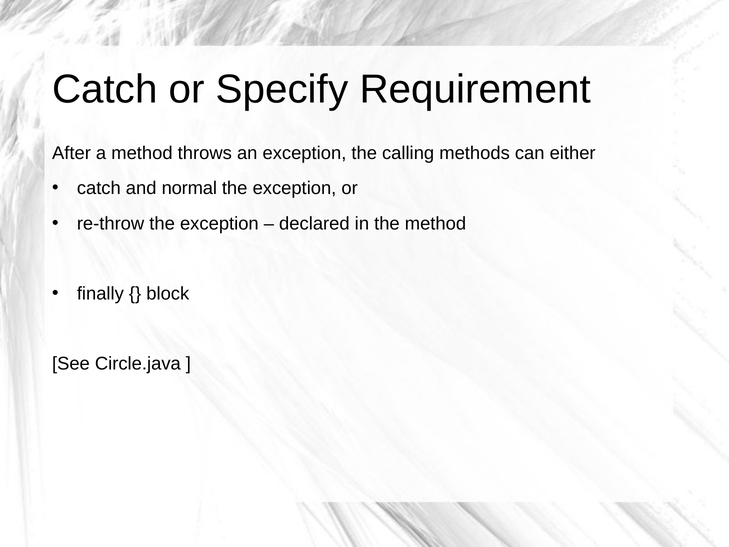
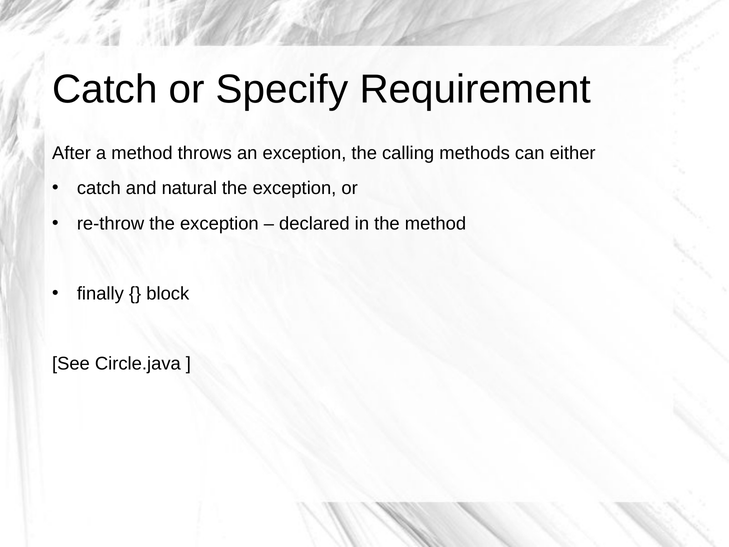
normal: normal -> natural (189, 188)
